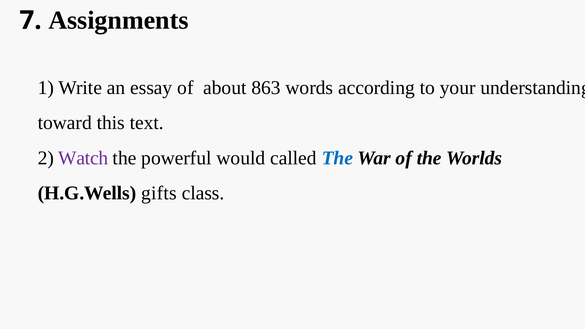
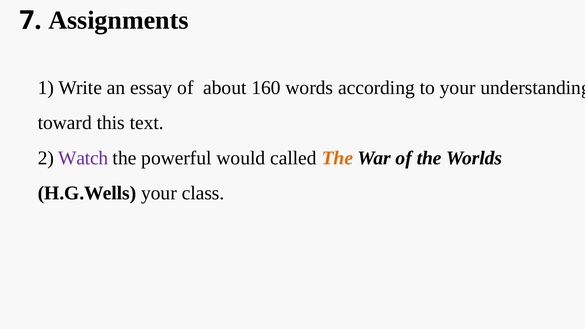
863: 863 -> 160 (266, 88)
The colour: blue -> orange (337, 158)
H.G.Wells gifts: gifts -> your (159, 193)
